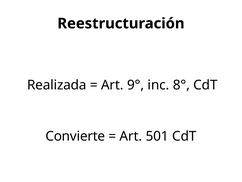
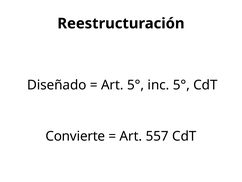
Realizada: Realizada -> Diseñado (57, 85)
Art 9°: 9° -> 5° (136, 85)
inc 8°: 8° -> 5° (181, 85)
501: 501 -> 557 (157, 136)
